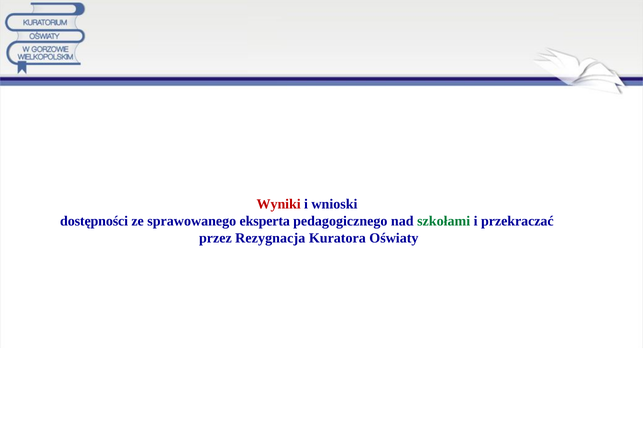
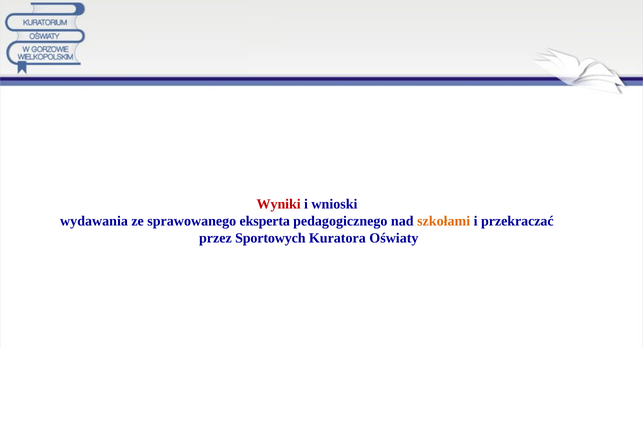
dostępności: dostępności -> wydawania (94, 221)
szkołami colour: green -> orange (444, 221)
Rezygnacja: Rezygnacja -> Sportowych (270, 238)
